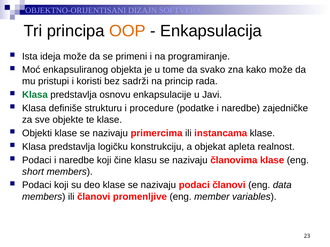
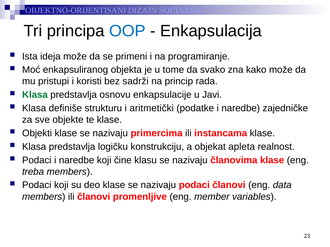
OOP colour: orange -> blue (127, 31)
procedure: procedure -> aritmetički (152, 108)
short: short -> treba (33, 172)
